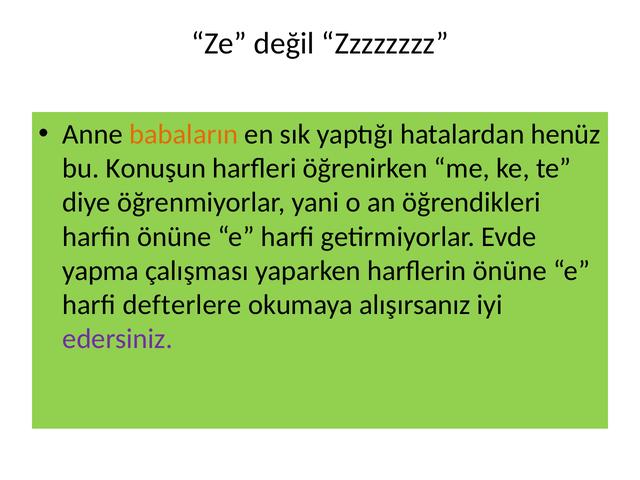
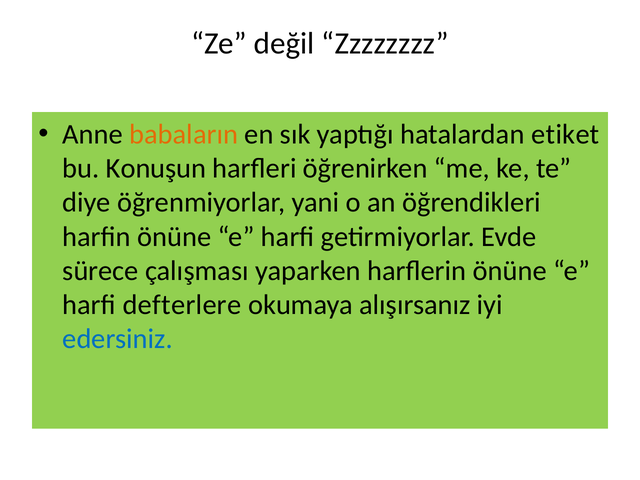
henüz: henüz -> etiket (565, 134)
yapma: yapma -> sürece (100, 271)
edersiniz colour: purple -> blue (118, 339)
